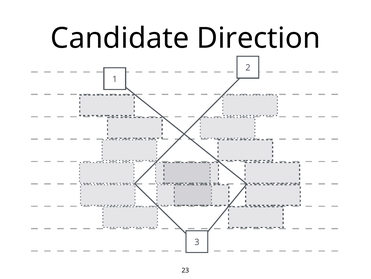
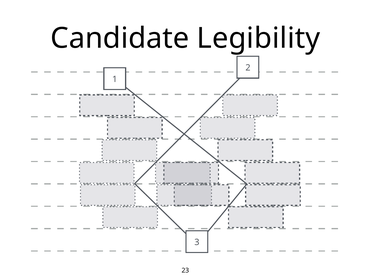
Direction: Direction -> Legibility (258, 38)
